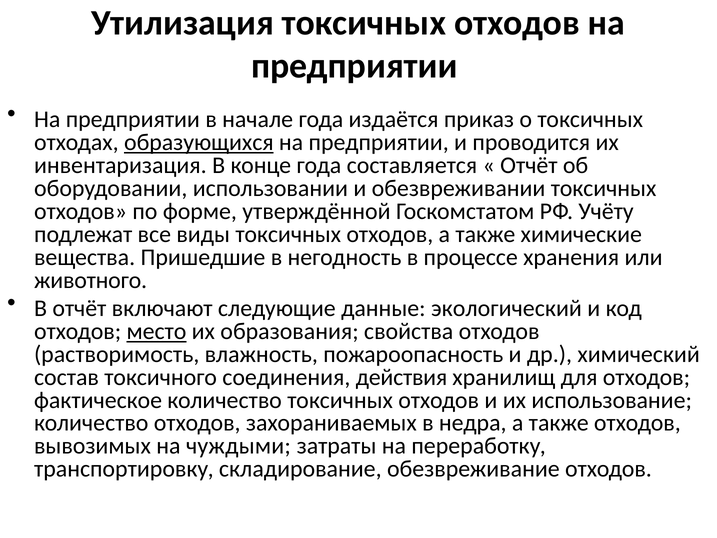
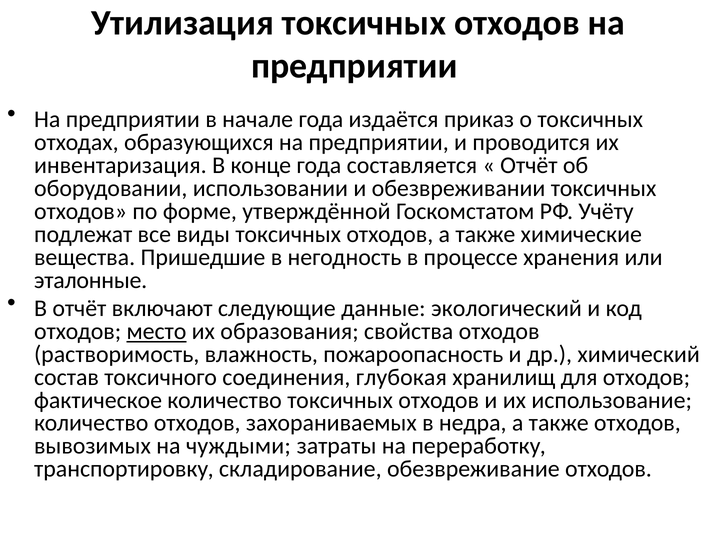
образующихся underline: present -> none (199, 142)
животного: животного -> эталонные (91, 280)
действия: действия -> глубокая (401, 377)
